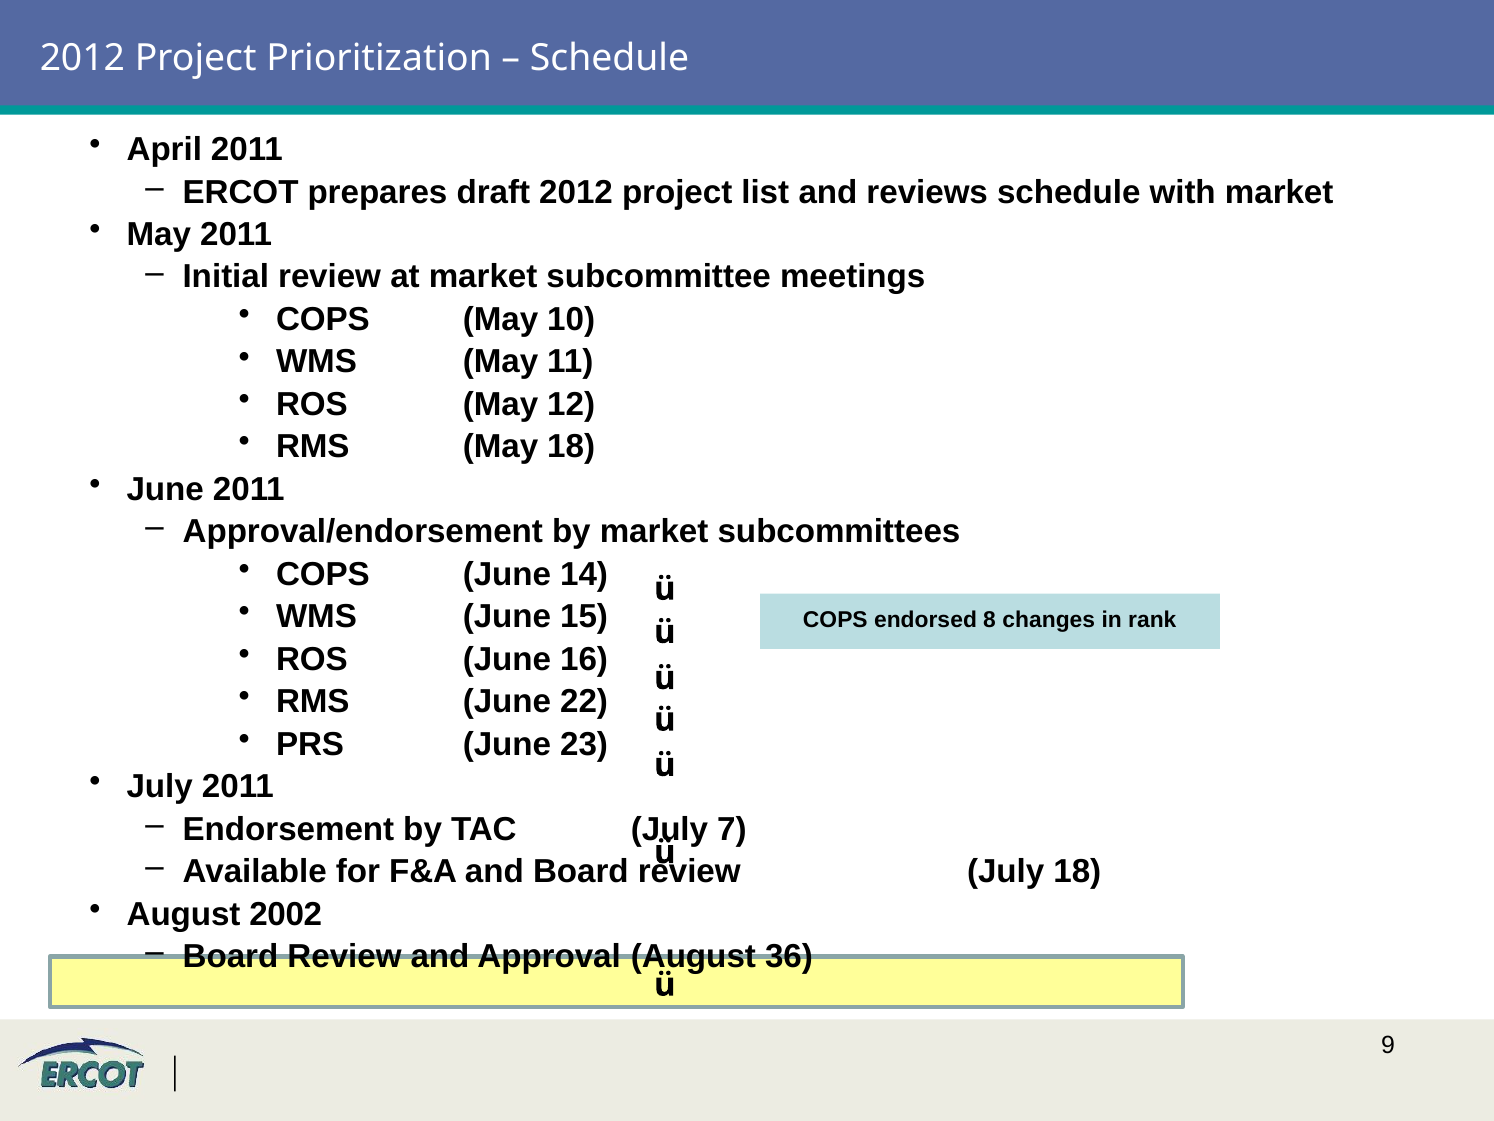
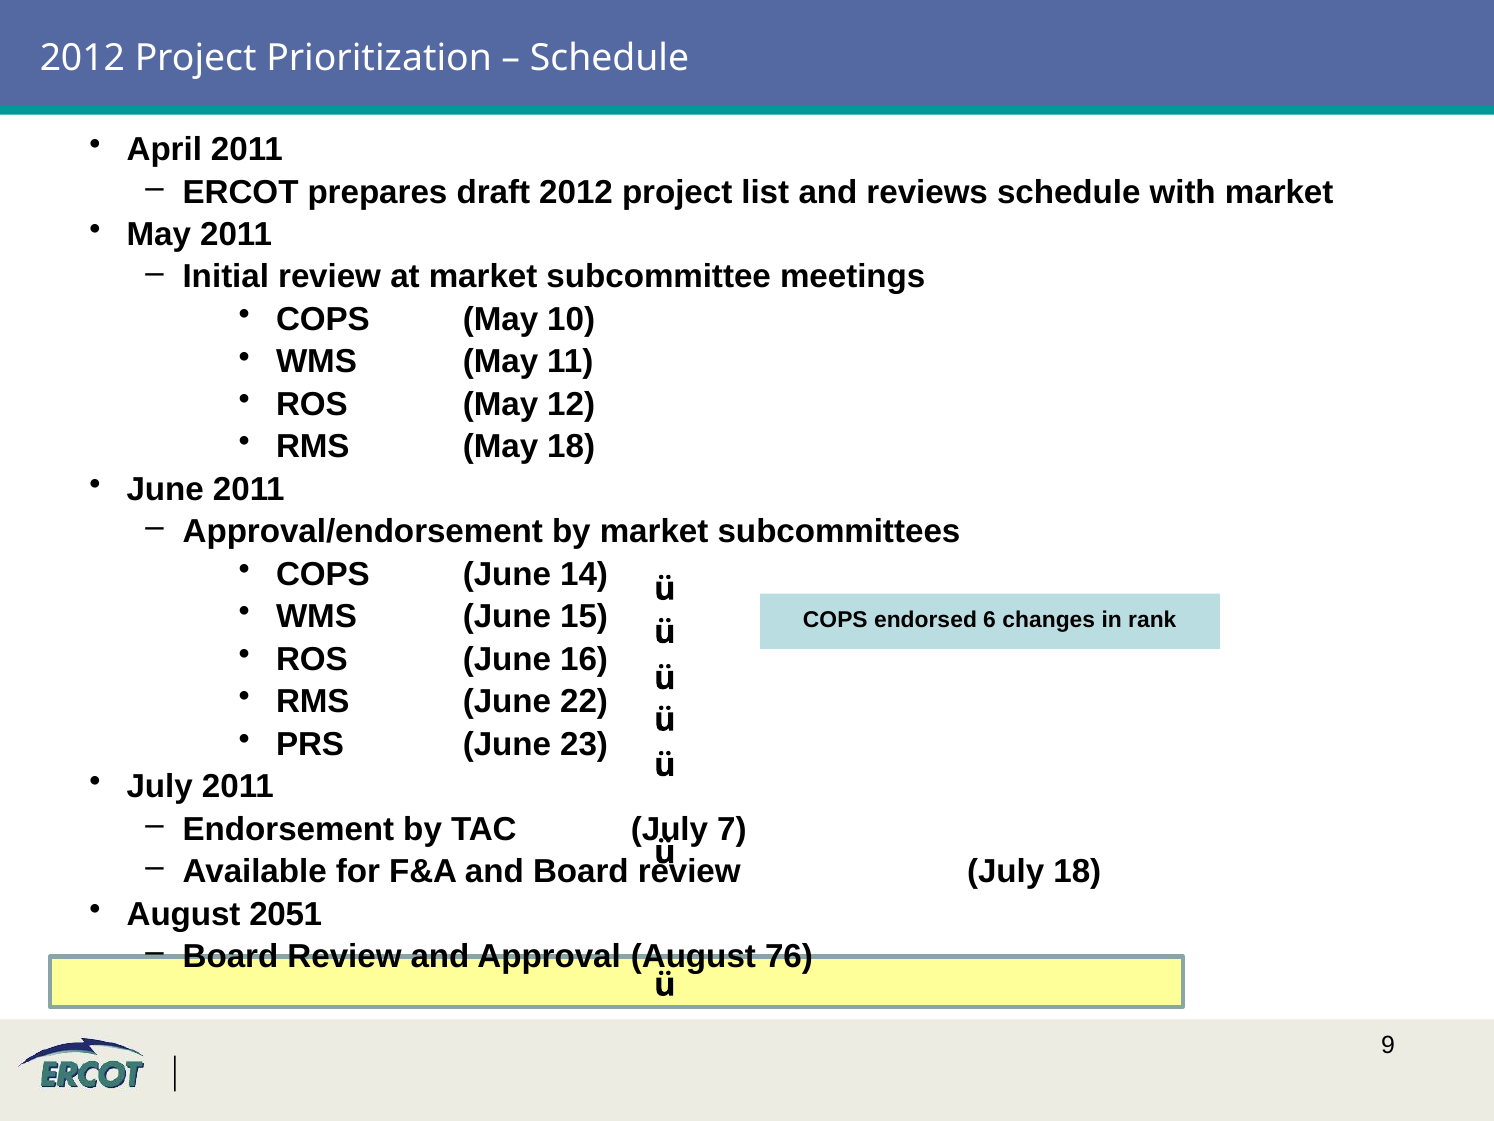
8: 8 -> 6 (990, 620)
2002: 2002 -> 2051 (286, 914)
36: 36 -> 76 (789, 956)
